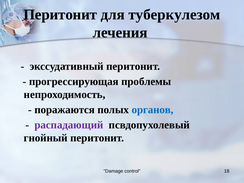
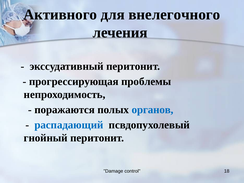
Перитонит: Перитонит -> Активного (60, 15)
туберкулезом: туберкулезом -> внелегочного (174, 15)
распадающий colour: purple -> blue (69, 125)
